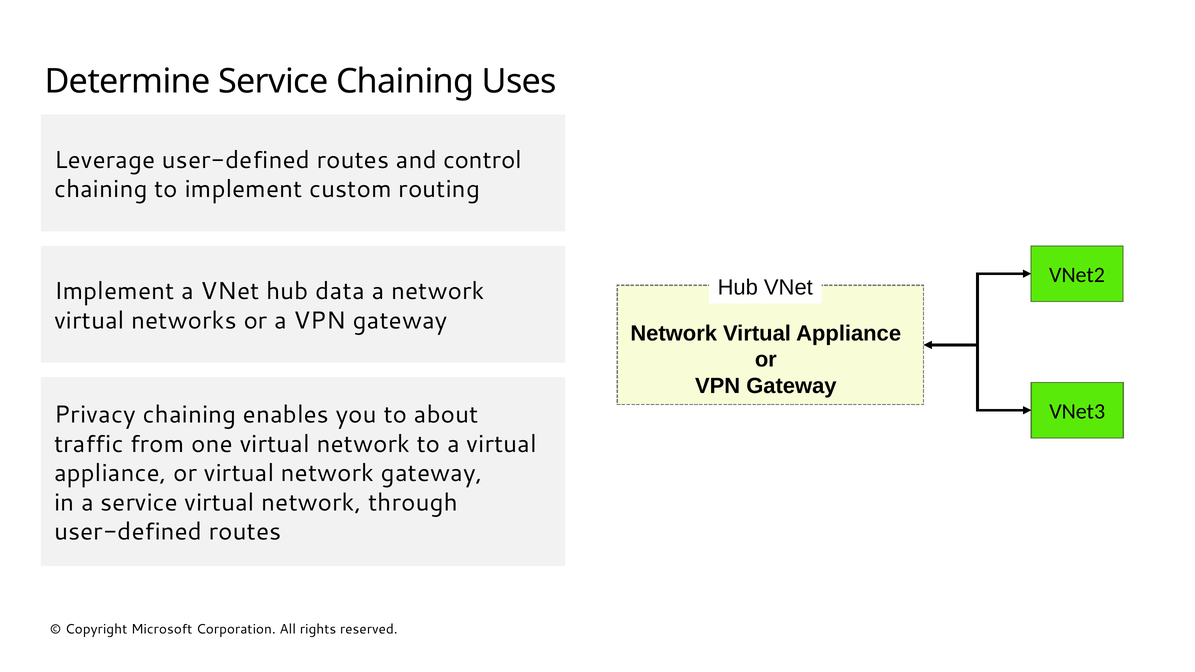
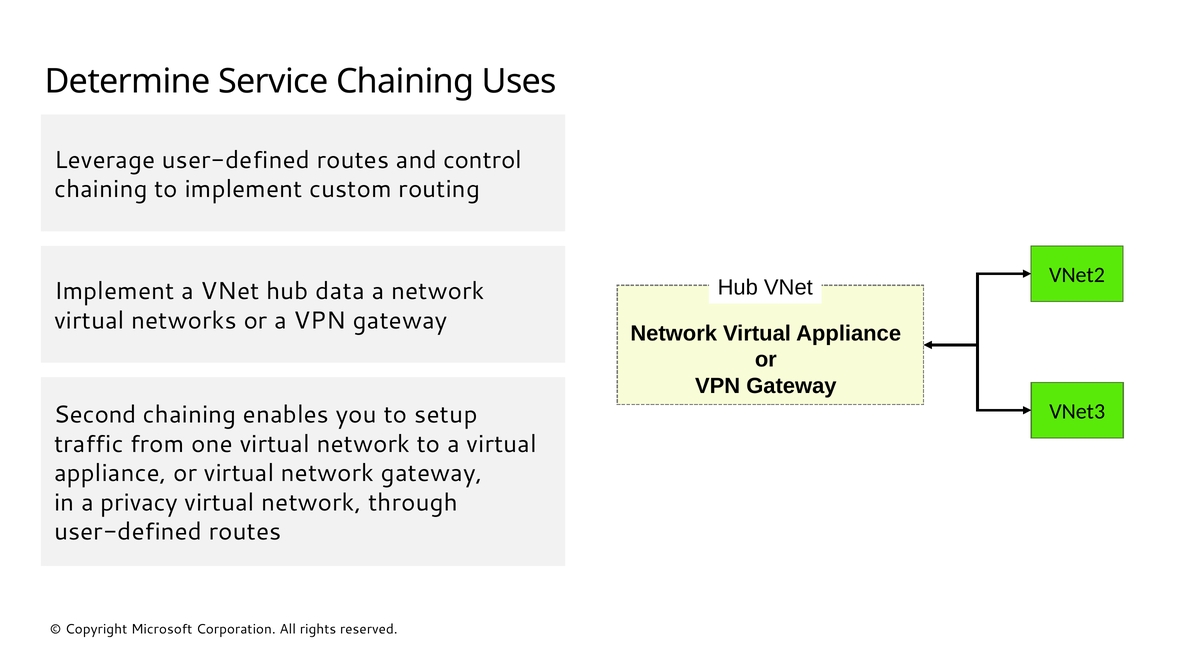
Privacy: Privacy -> Second (95, 415)
about: about -> setup (446, 415)
a service: service -> privacy (139, 503)
